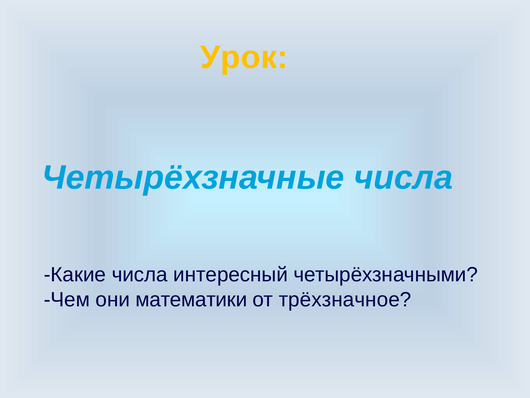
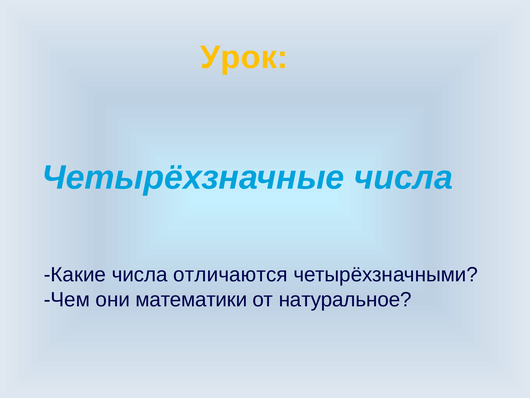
интересный: интересный -> отличаются (231, 274)
трёхзначное: трёхзначное -> натуральное (345, 299)
